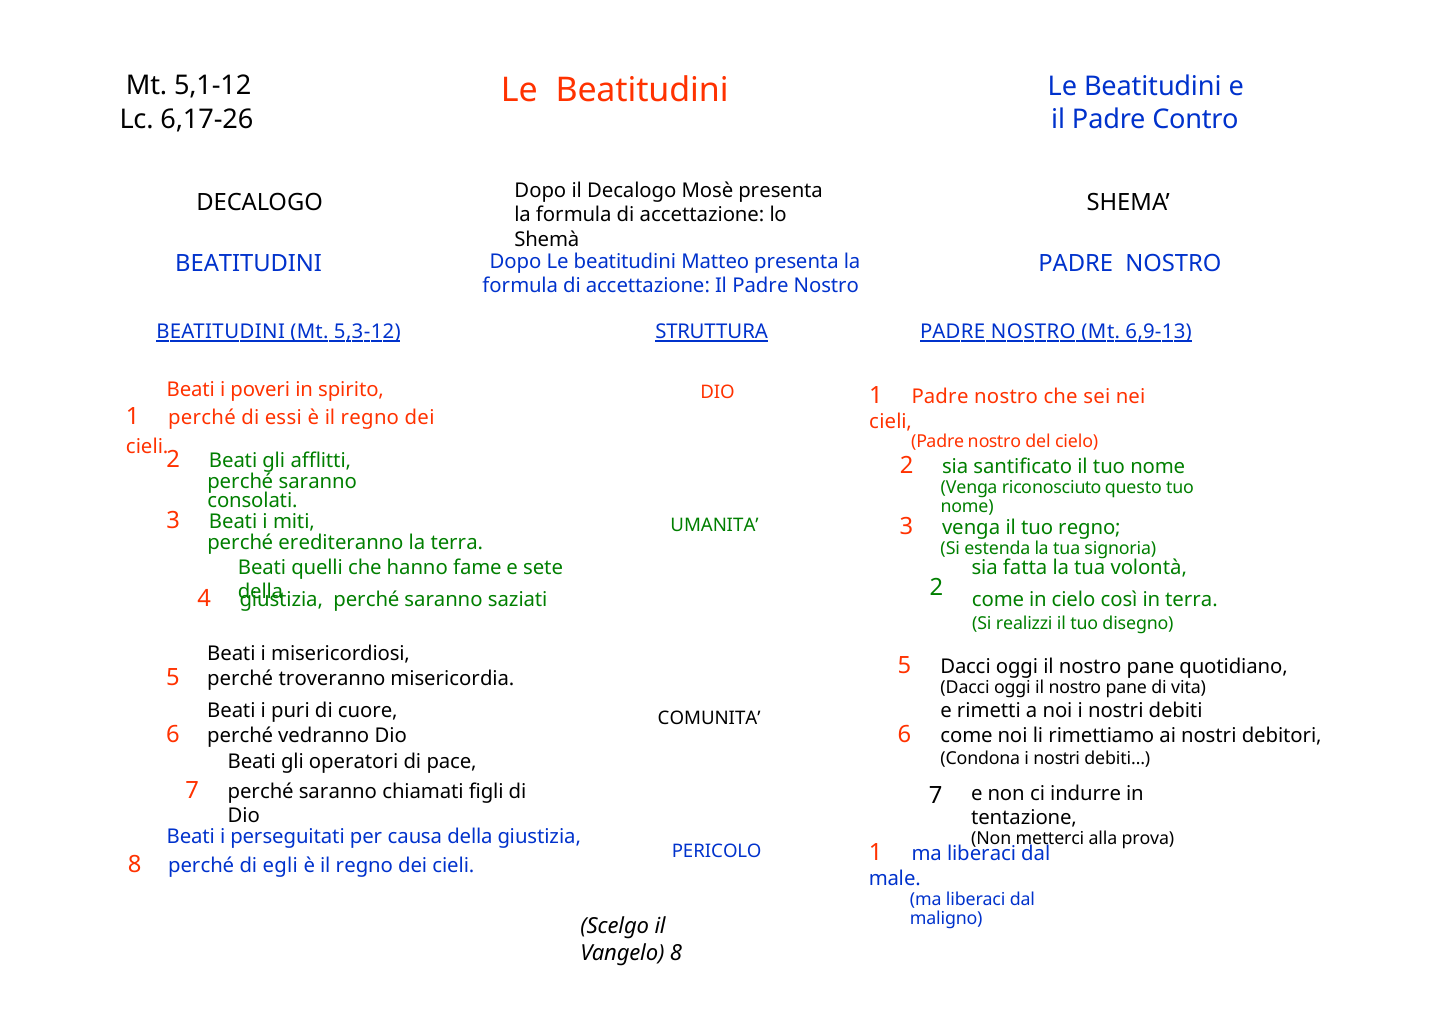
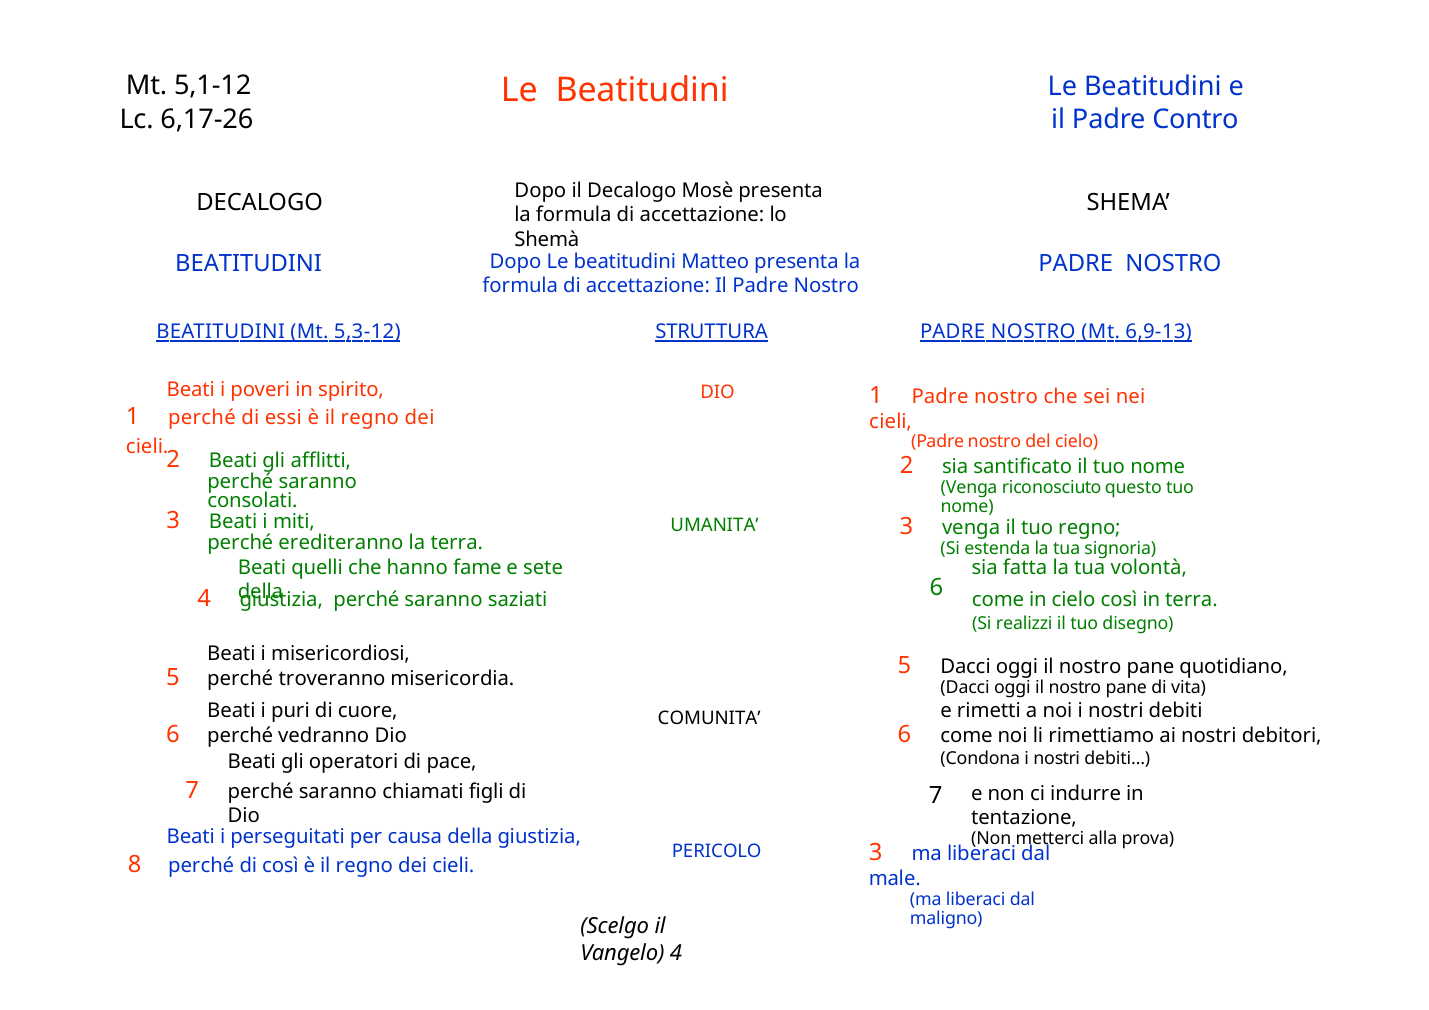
saziati 2: 2 -> 6 (936, 587)
PERICOLO 1: 1 -> 3 (876, 852)
di egli: egli -> così (280, 865)
Vangelo 8: 8 -> 4 (676, 953)
